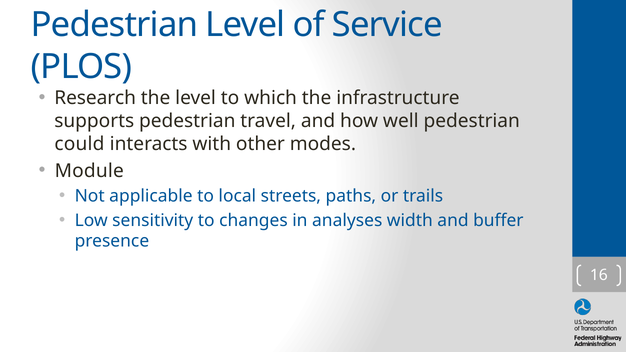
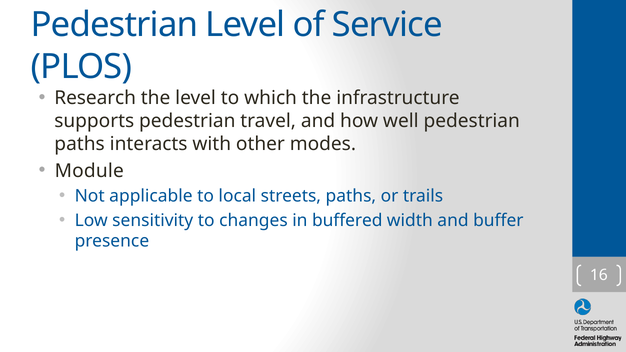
could: could -> paths (80, 144)
analyses: analyses -> buffered (347, 220)
